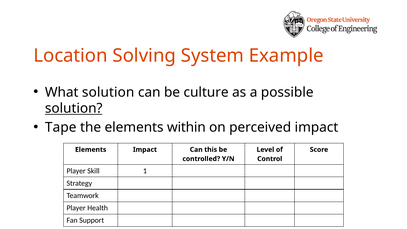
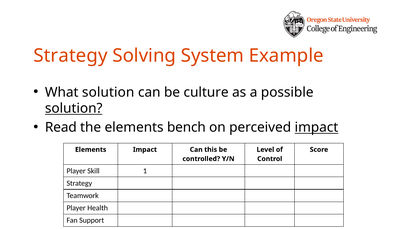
Location: Location -> Strategy (71, 56)
Tape: Tape -> Read (61, 127)
within: within -> bench (186, 127)
impact underline: none -> present (316, 127)
